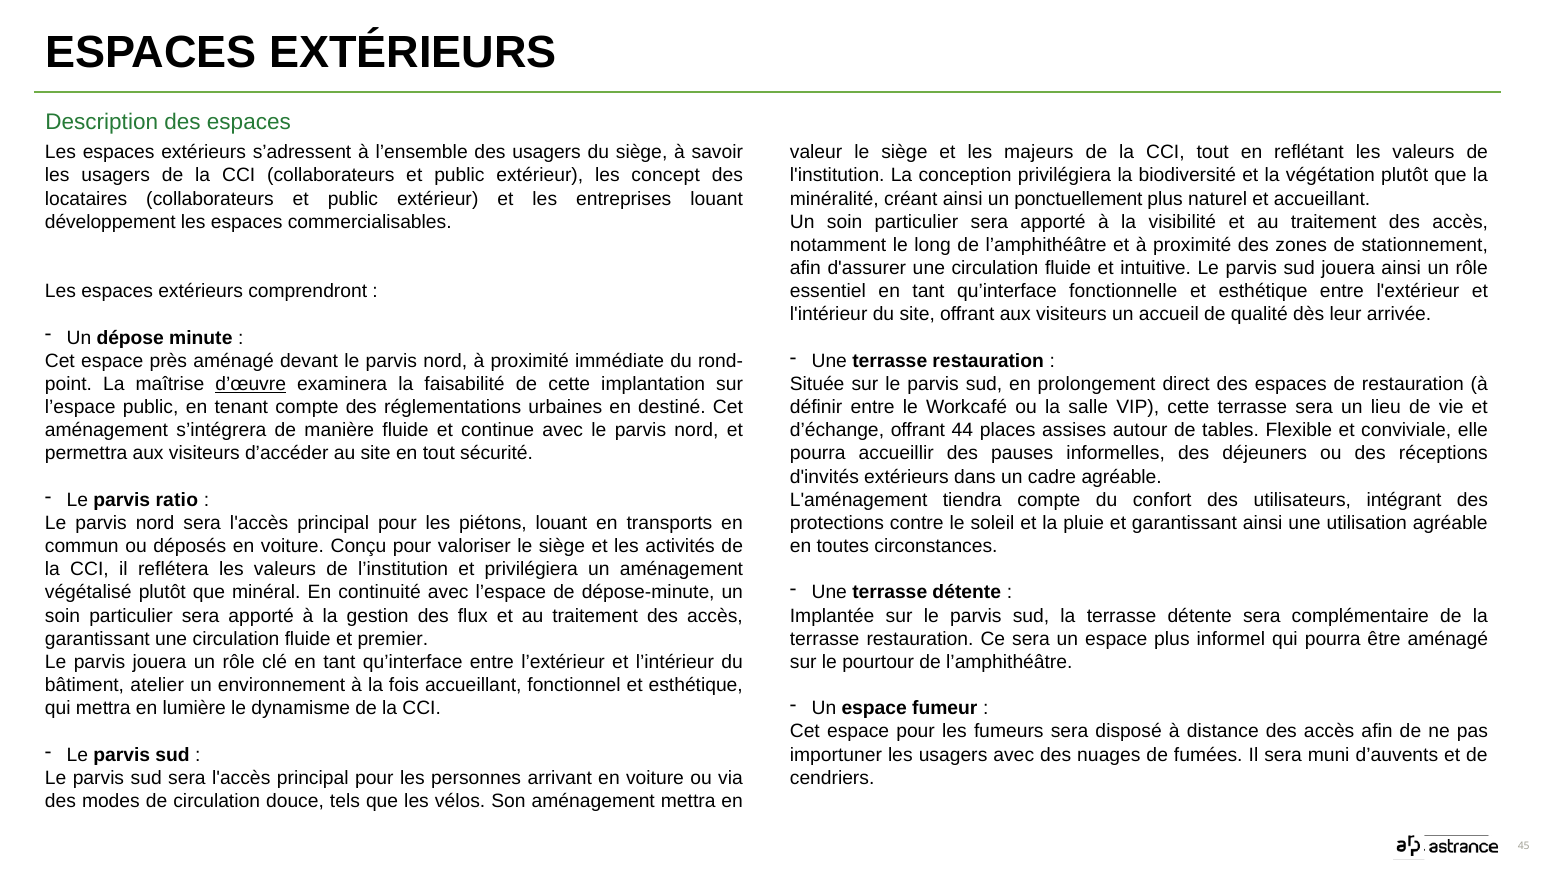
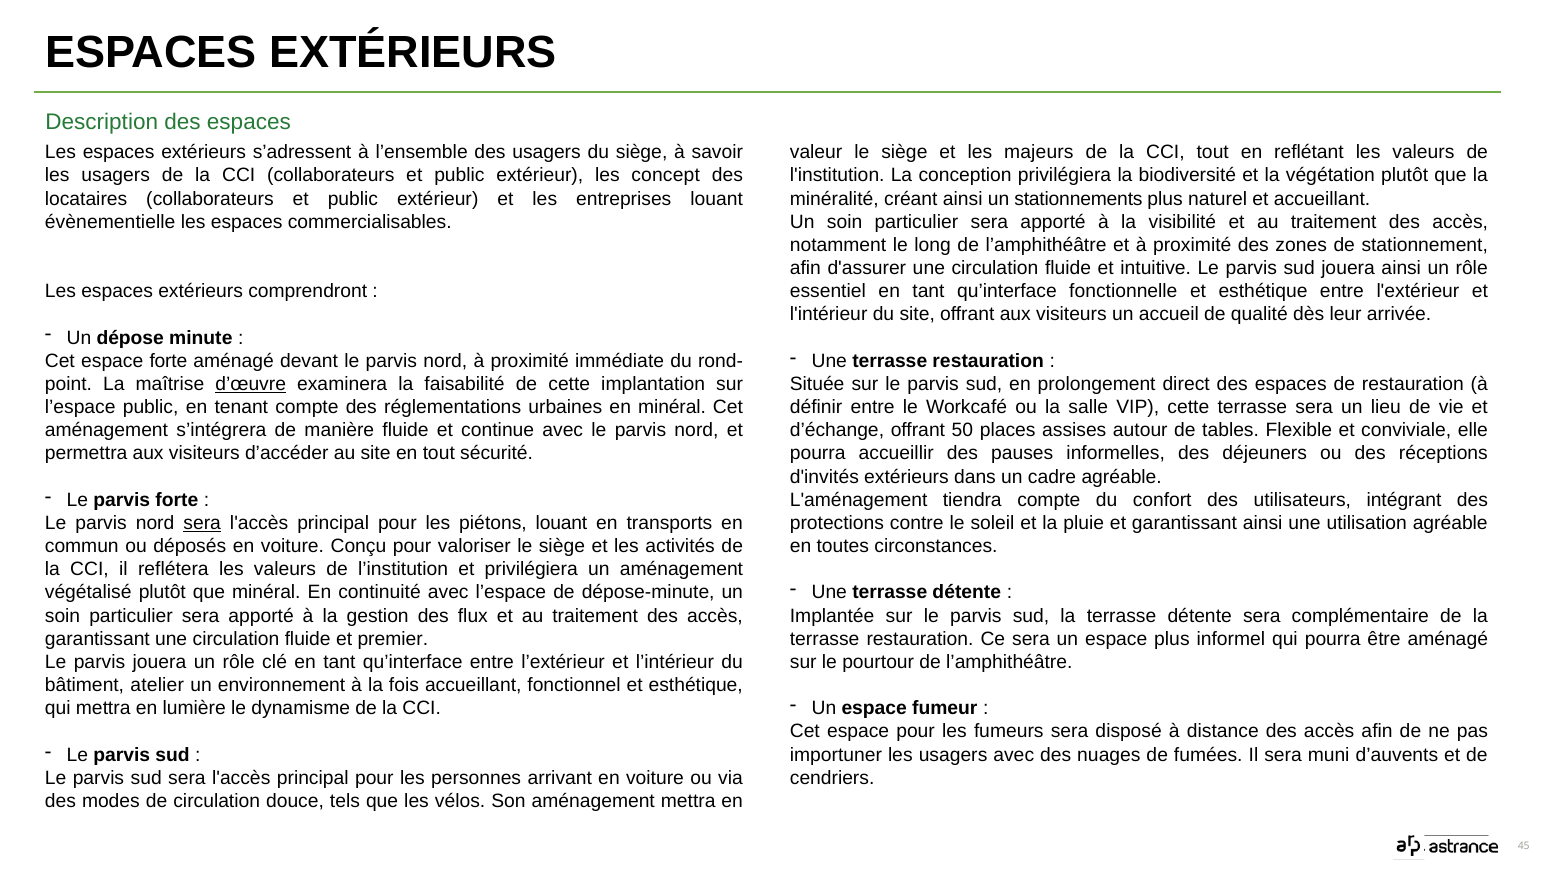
ponctuellement: ponctuellement -> stationnements (1078, 199)
développement: développement -> évènementielle (110, 222)
espace près: près -> forte (168, 361)
en destiné: destiné -> minéral (672, 407)
44: 44 -> 50 (962, 430)
parvis ratio: ratio -> forte (177, 500)
sera underline: none -> present (202, 523)
